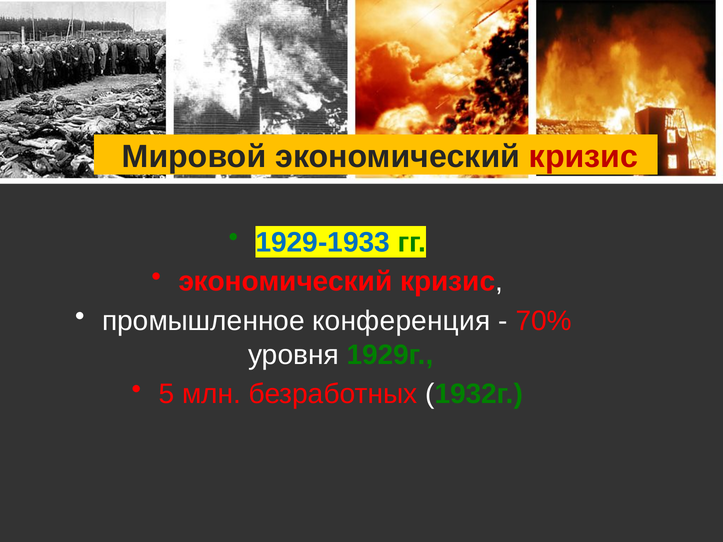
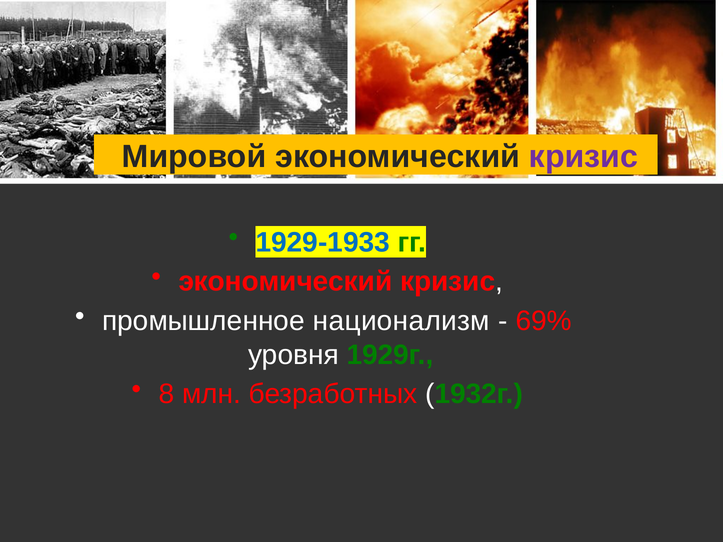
кризис colour: red -> purple (584, 157)
конференция: конференция -> национализм (401, 321)
70%: 70% -> 69% (544, 321)
5: 5 -> 8 (167, 394)
